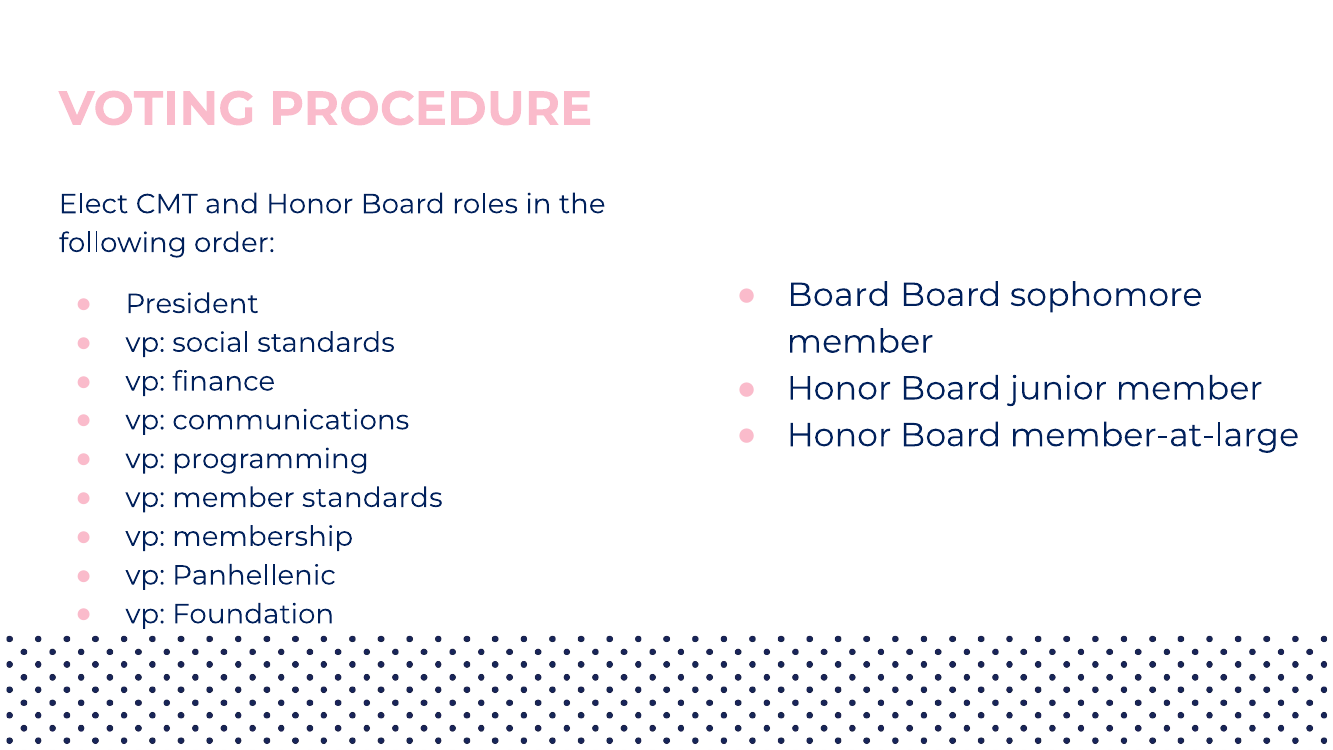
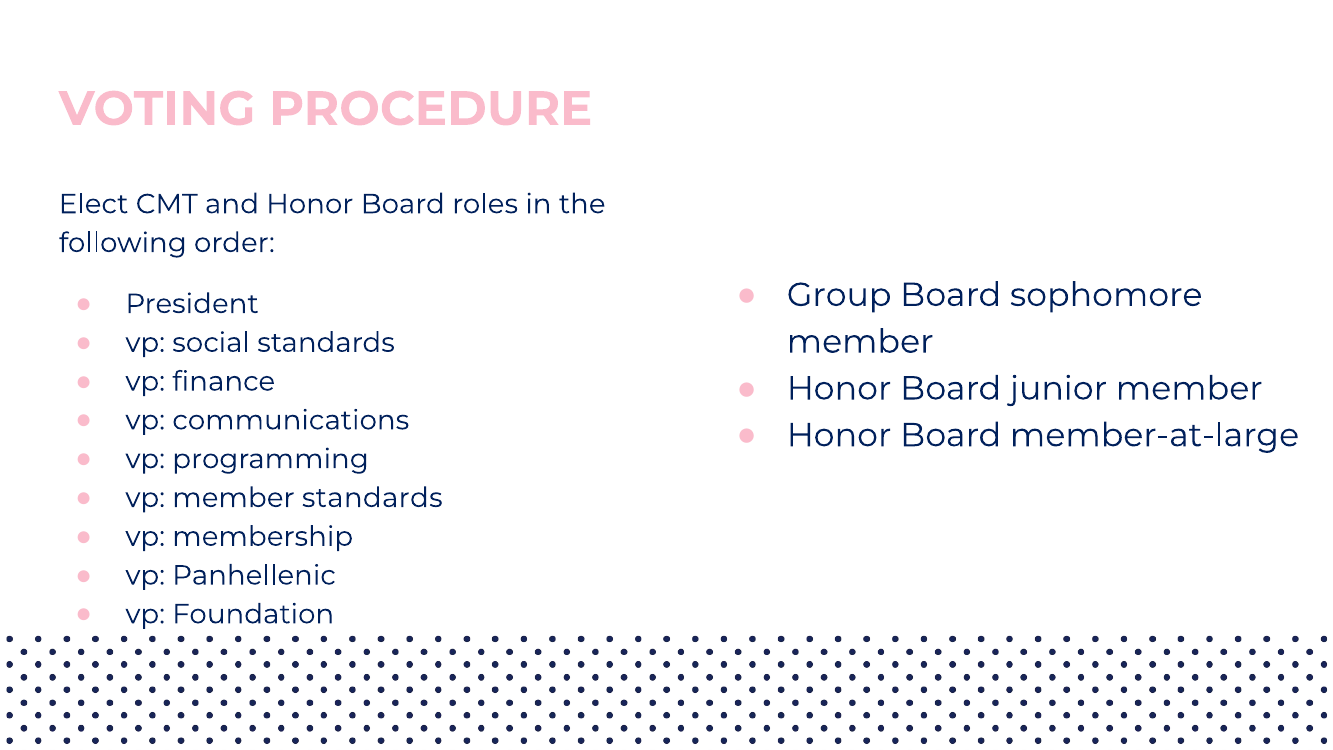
Board: Board -> Group (839, 295)
